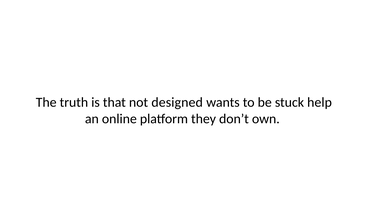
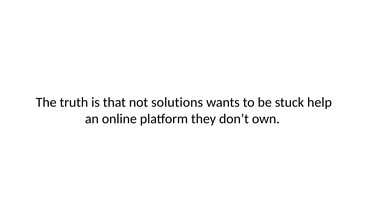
designed: designed -> solutions (177, 102)
